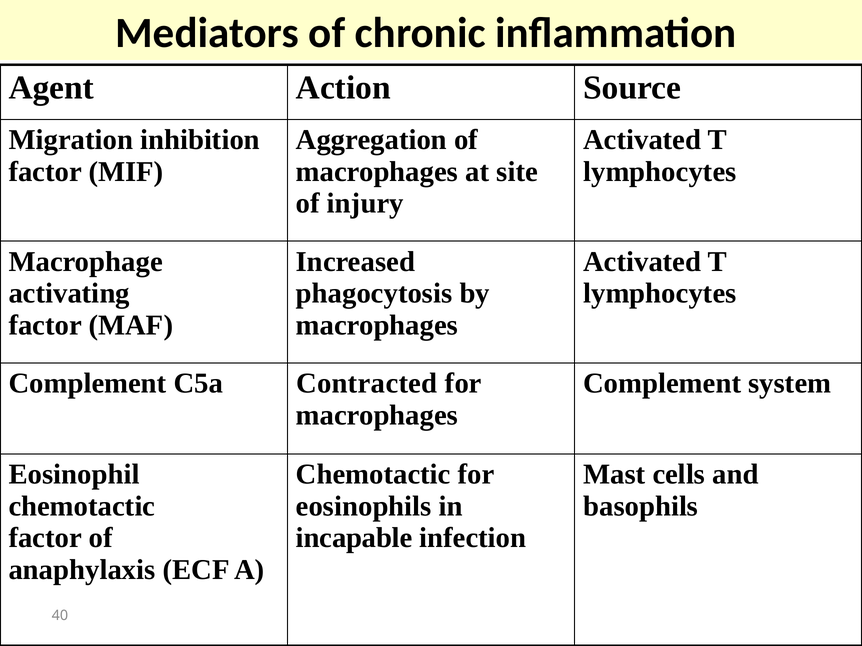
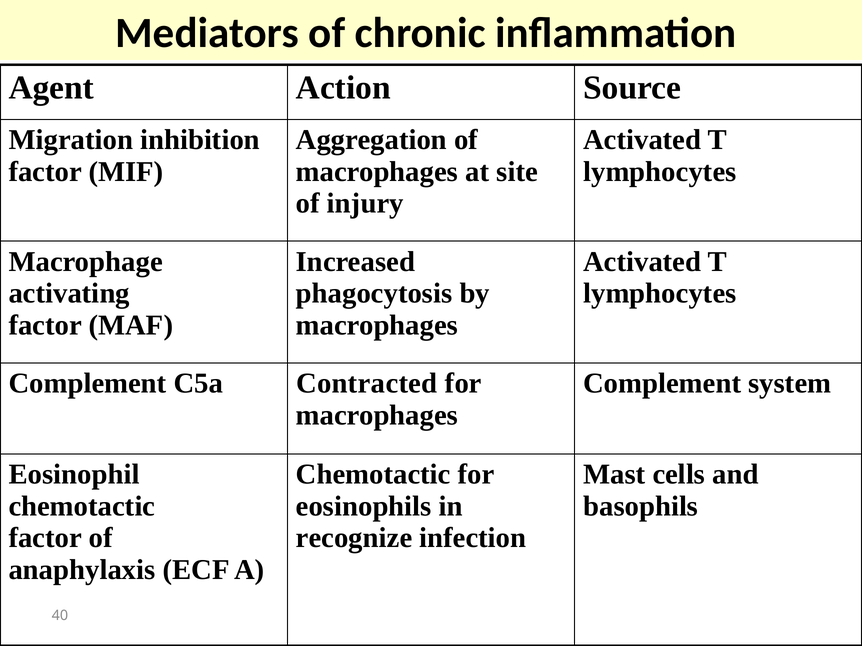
incapable: incapable -> recognize (354, 538)
